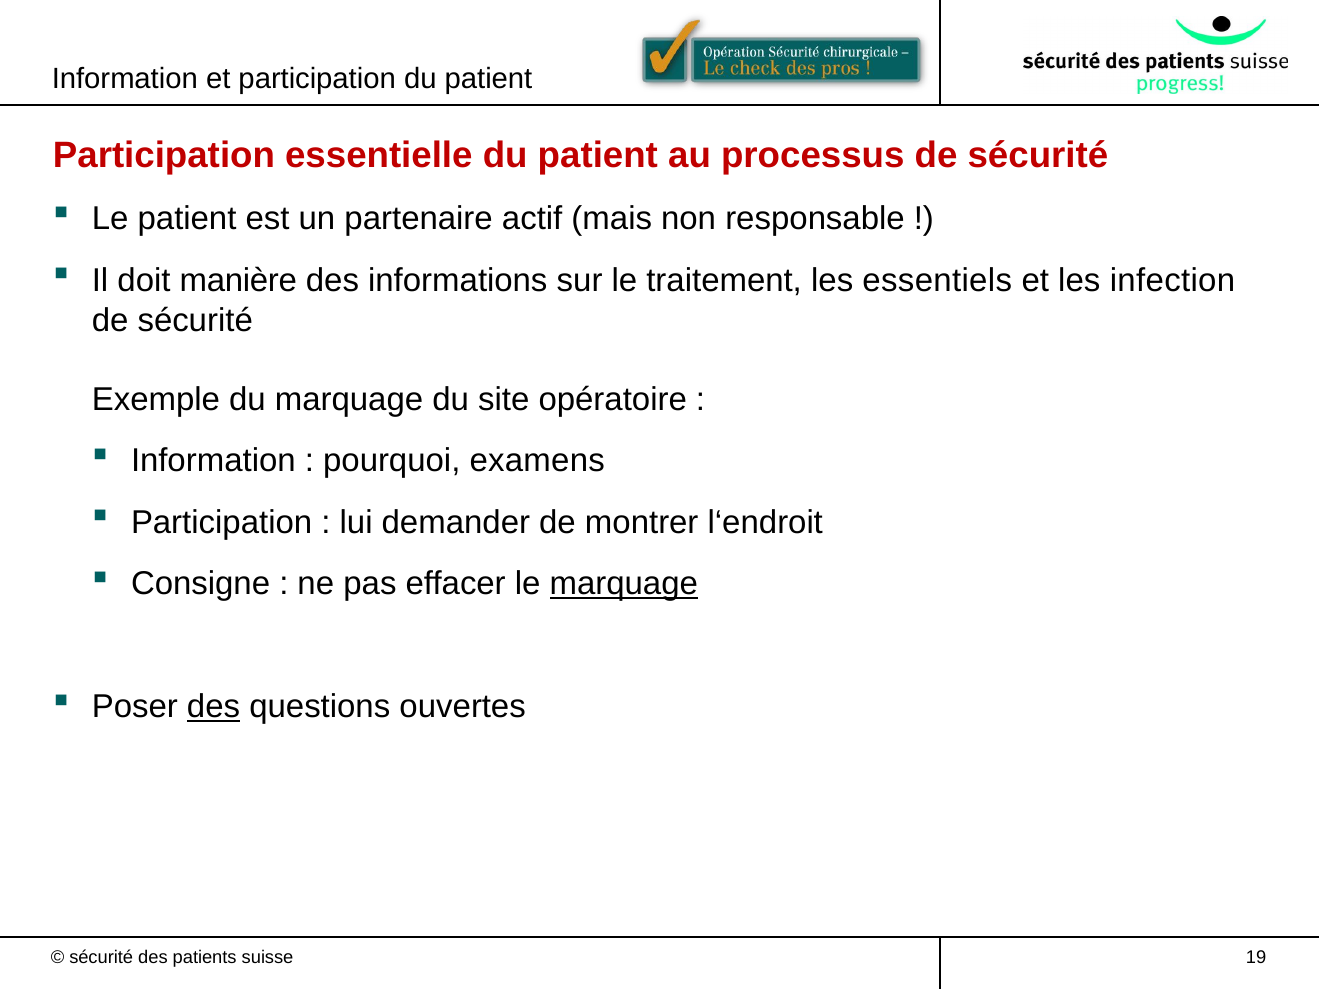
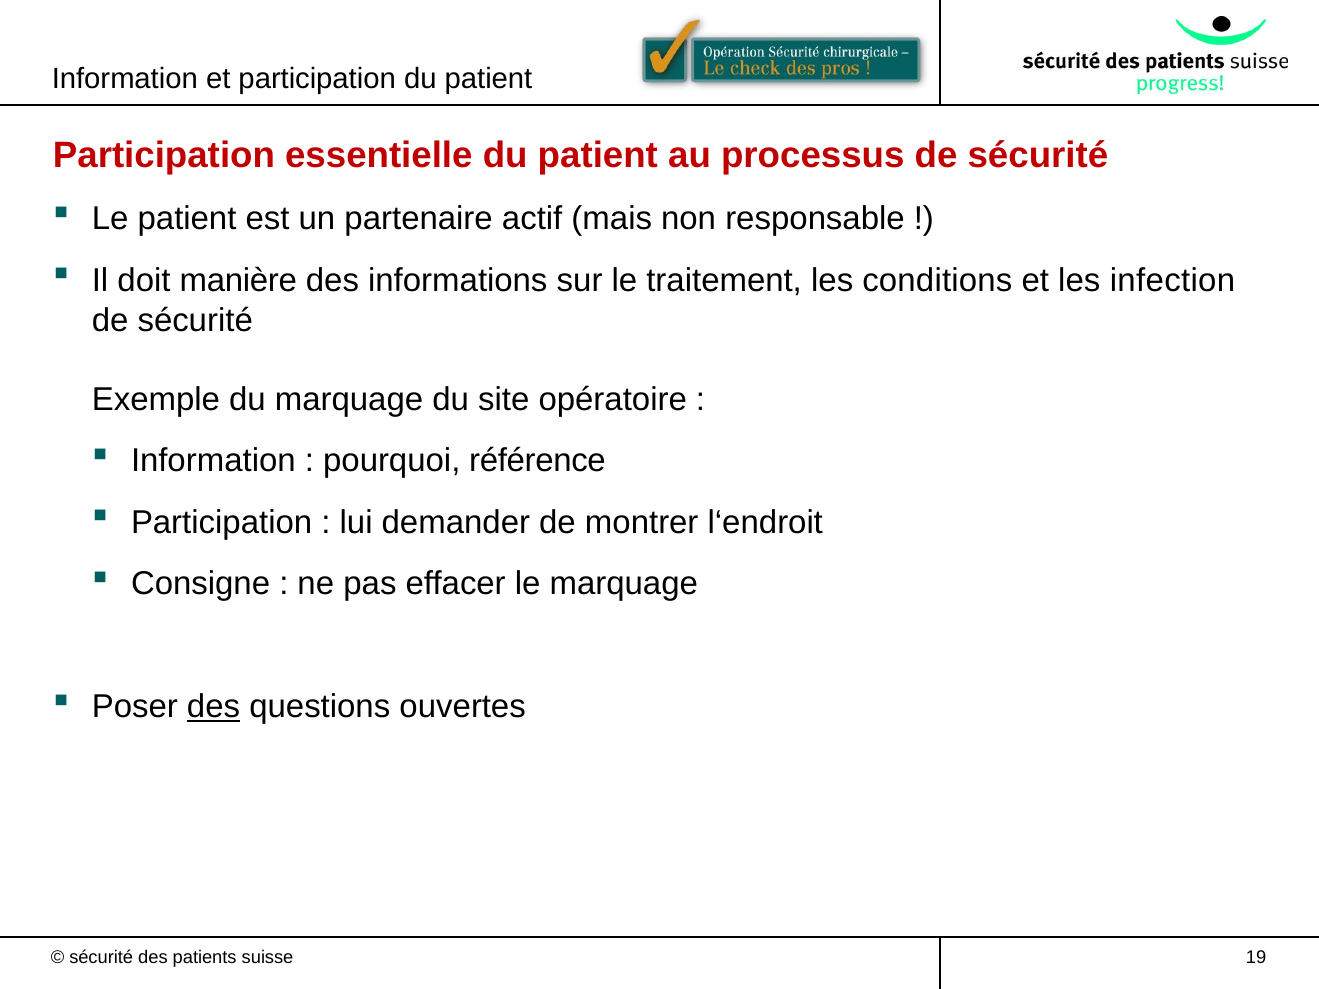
essentiels: essentiels -> conditions (937, 281)
examens: examens -> référence (537, 461)
marquage underline: present -> none (624, 584)
